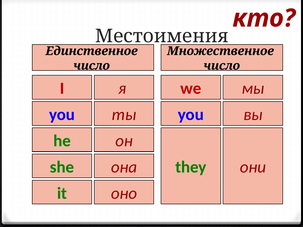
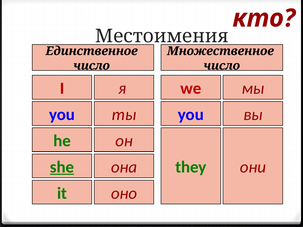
she underline: none -> present (62, 167)
